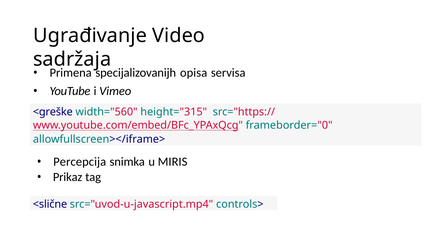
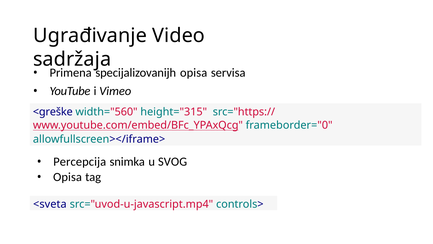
MIRIS: MIRIS -> SVOG (173, 162)
Prikaz: Prikaz -> Opisa (68, 177)
<slične: <slične -> <sveta (50, 204)
